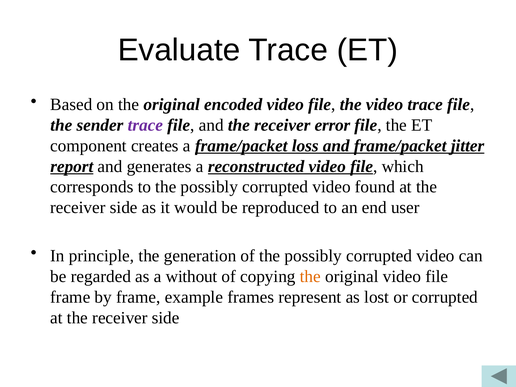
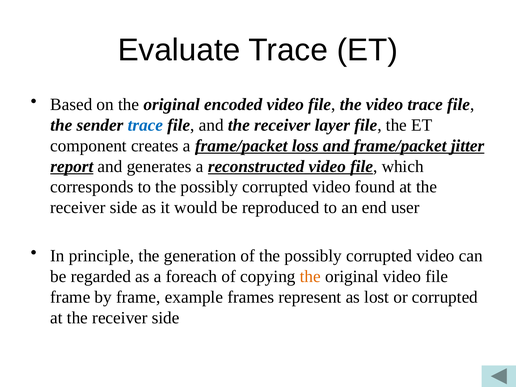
trace colour: purple -> blue (145, 125)
error: error -> layer (332, 125)
without: without -> foreach (191, 276)
